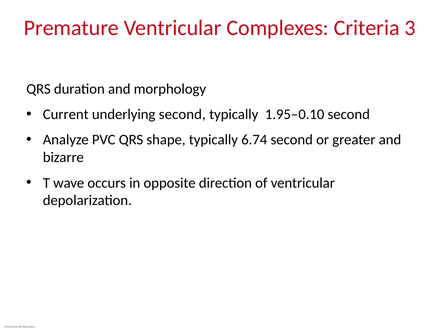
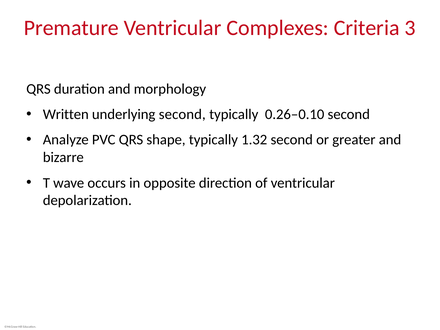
Current: Current -> Written (66, 114)
1.95‒0.10: 1.95‒0.10 -> 0.26‒0.10 (295, 114)
6.74: 6.74 -> 1.32 (254, 140)
